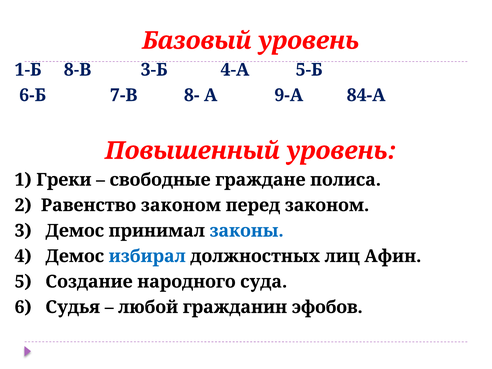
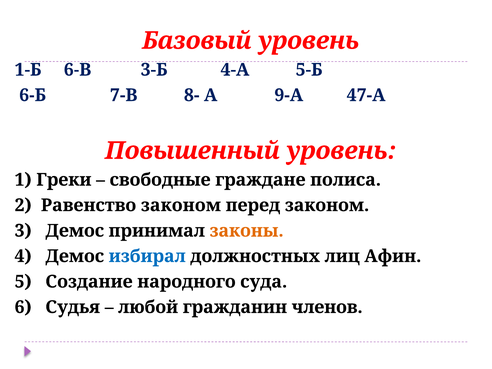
8-В: 8-В -> 6-В (78, 70)
84-А: 84-А -> 47-А (366, 95)
законы colour: blue -> orange (247, 231)
эфобов: эфобов -> членов (327, 307)
